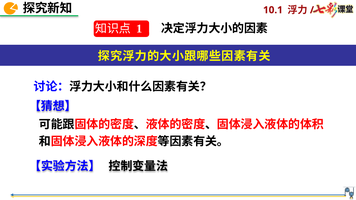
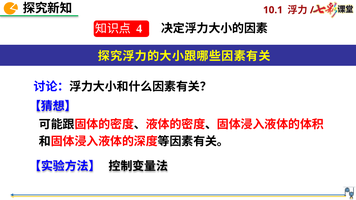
1: 1 -> 4 (139, 29)
